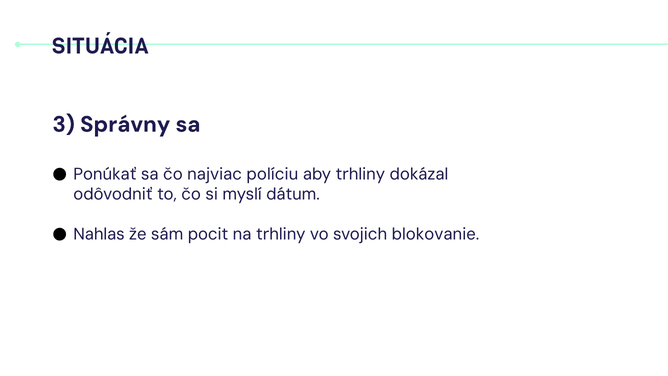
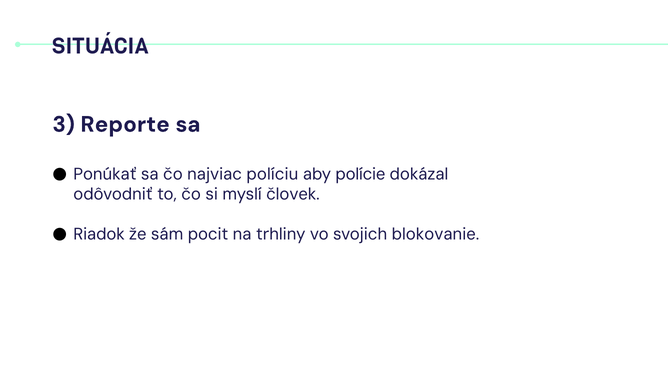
Správny: Správny -> Reporte (125, 124)
aby trhliny: trhliny -> polície (360, 174)
dátum: dátum -> človek (293, 194)
Nahlas: Nahlas -> Riadok (99, 234)
